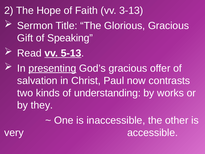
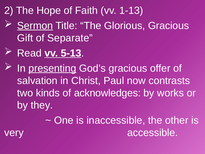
3-13: 3-13 -> 1-13 (131, 10)
Sermon underline: none -> present (35, 26)
Speaking: Speaking -> Separate (70, 38)
understanding: understanding -> acknowledges (107, 93)
